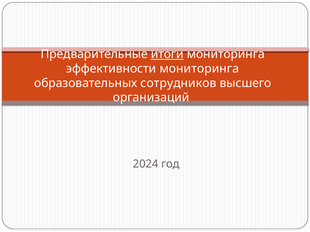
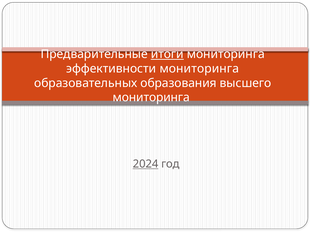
сотрудников: сотрудников -> образования (179, 83)
организаций: организаций -> мониторинга (151, 98)
2024 underline: none -> present (146, 164)
